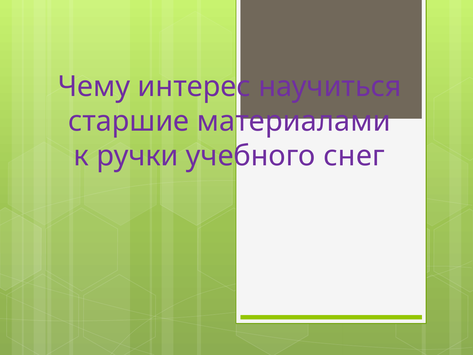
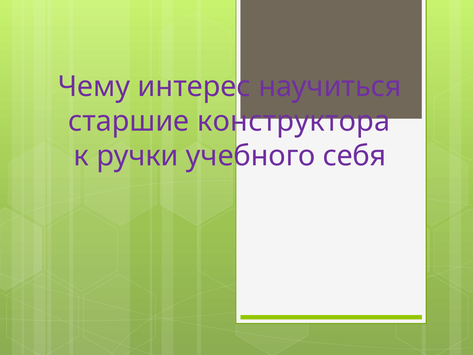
материалами: материалами -> конструктора (294, 121)
снег: снег -> себя (354, 156)
